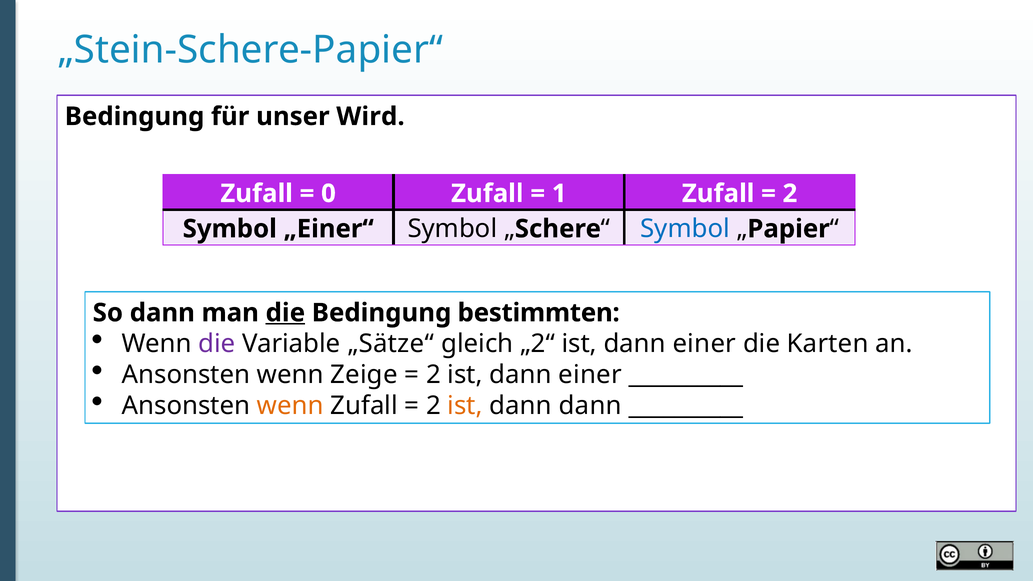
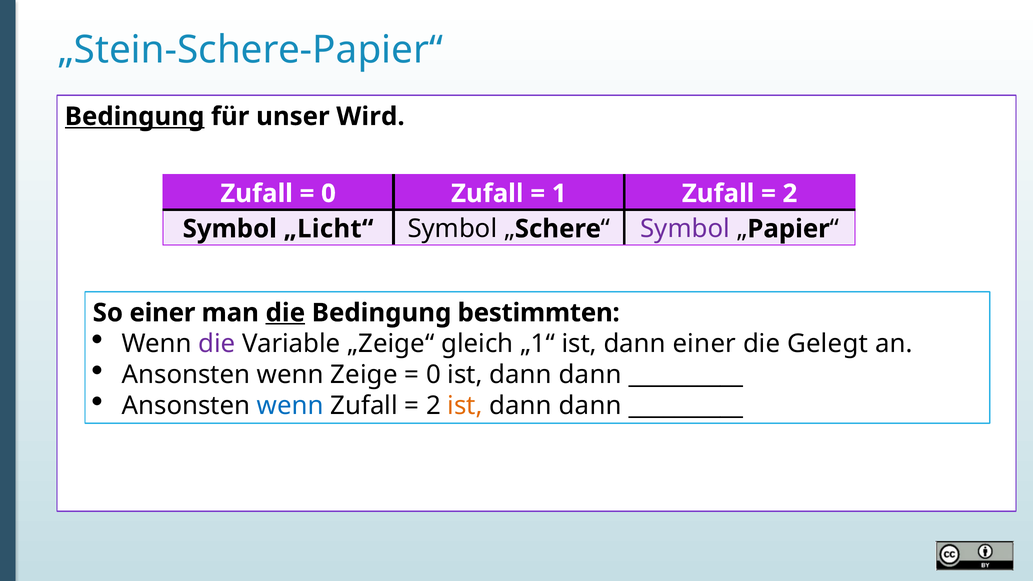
Bedingung underline: none -> present (135, 117)
„Einer“: „Einer“ -> „Licht“ (329, 229)
Symbol colour: blue -> purple (685, 229)
So dann: dann -> einer (162, 313)
„Sätze“: „Sätze“ -> „Zeige“ (391, 344)
„2“: „2“ -> „1“ (538, 344)
Karten: Karten -> Gelegt (828, 344)
2: 2 -> 0 (433, 375)
einer: einer -> dann (590, 375)
wenn colour: orange -> blue (290, 406)
